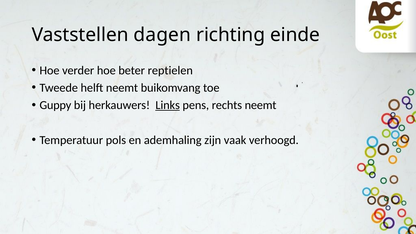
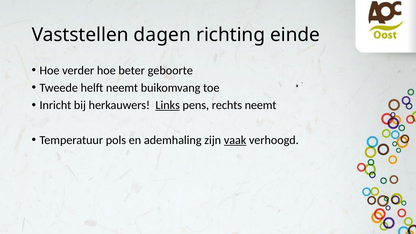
reptielen: reptielen -> geboorte (170, 70)
Guppy: Guppy -> Inricht (55, 105)
vaak underline: none -> present (235, 140)
